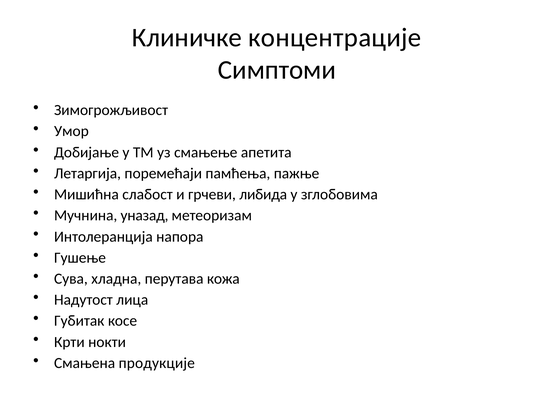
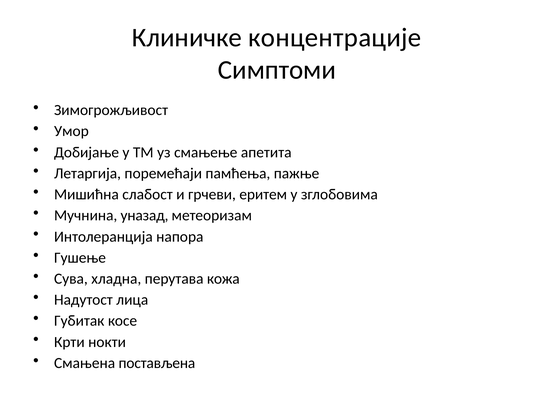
либида: либида -> еритем (263, 194)
продукције: продукције -> постављена (157, 363)
